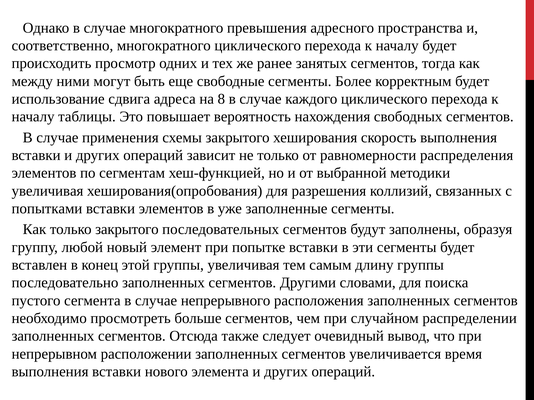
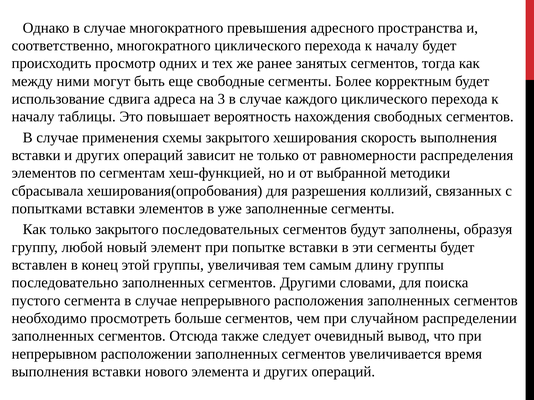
8: 8 -> 3 (221, 99)
увеличивая: увеличивая -> сбрасывала (47, 191)
